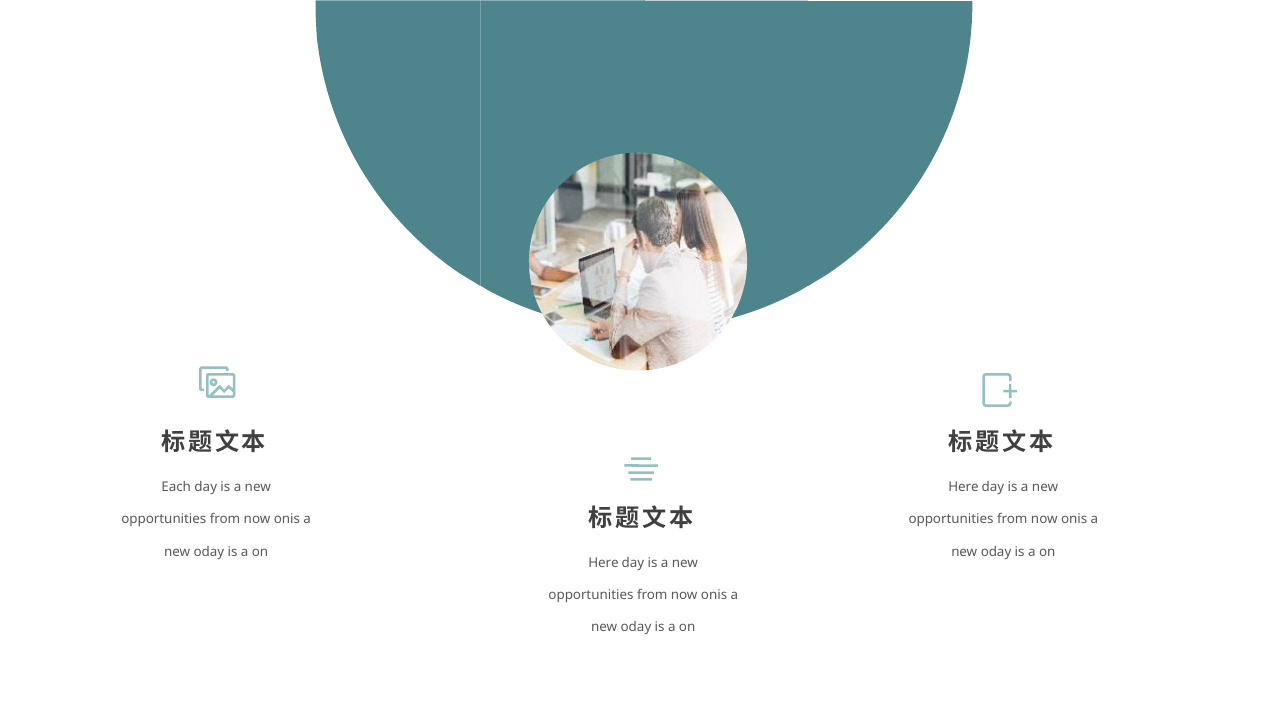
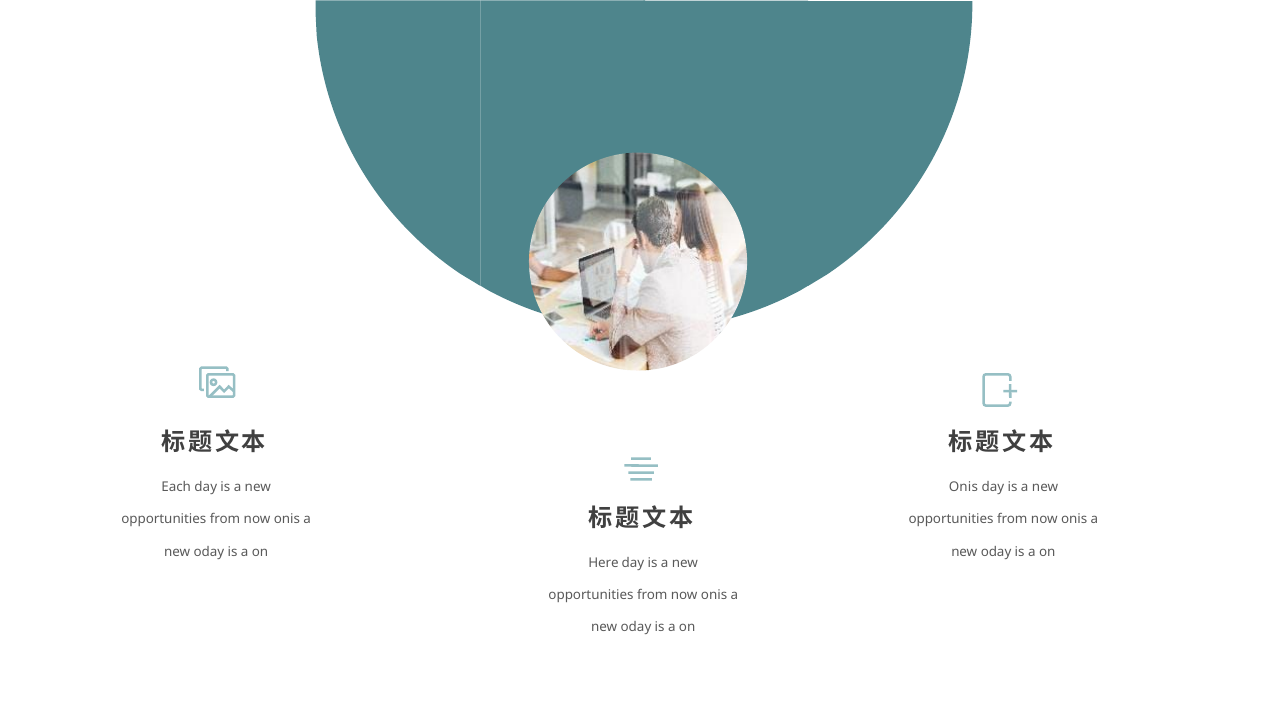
Here: Here -> Onis (963, 488)
